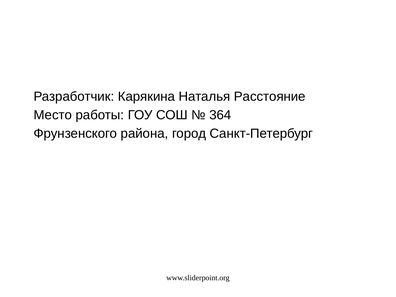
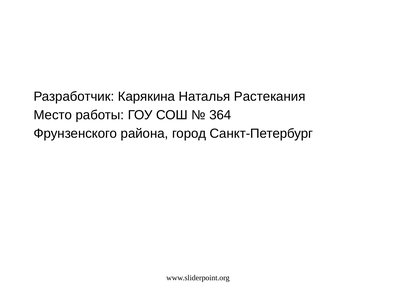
Расстояние: Расстояние -> Растекания (270, 97)
